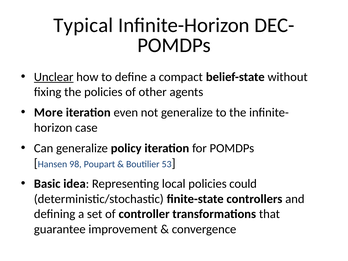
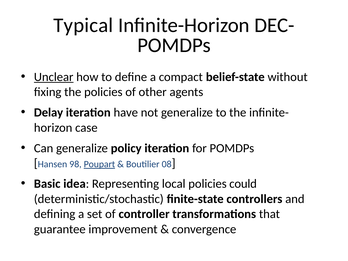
More: More -> Delay (49, 113)
even: even -> have (126, 113)
Poupart underline: none -> present (99, 164)
53: 53 -> 08 (167, 164)
